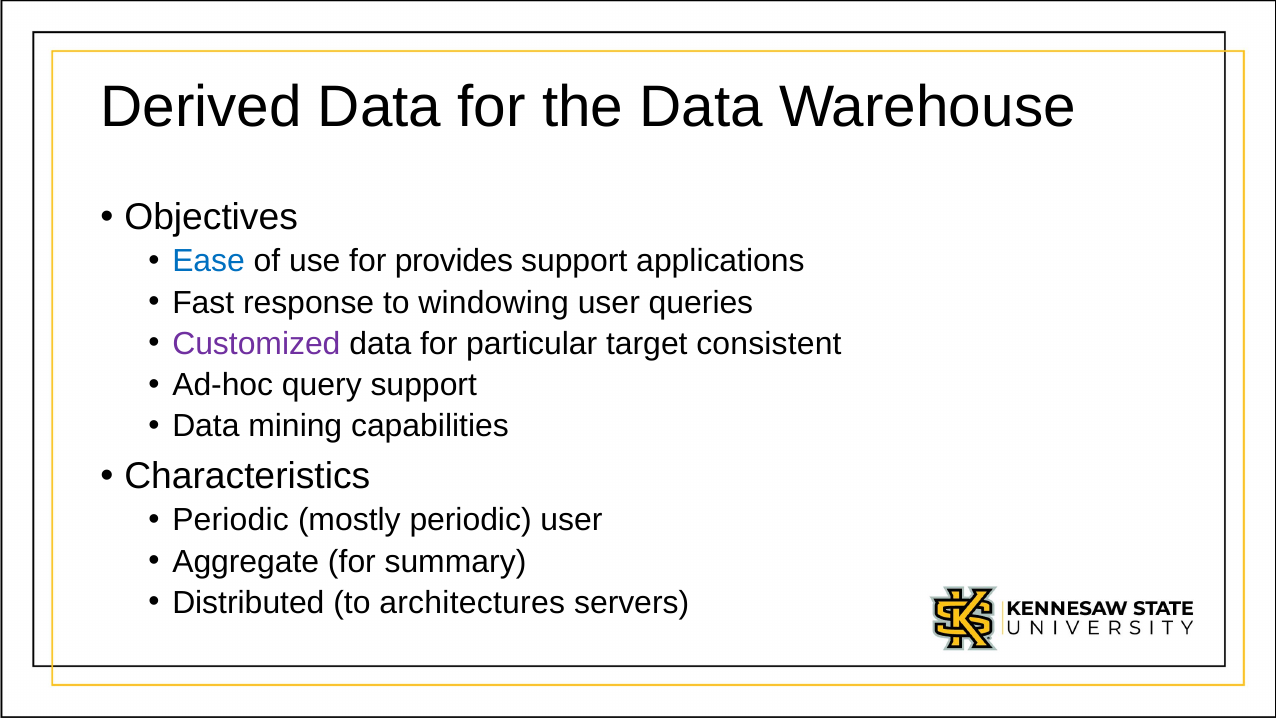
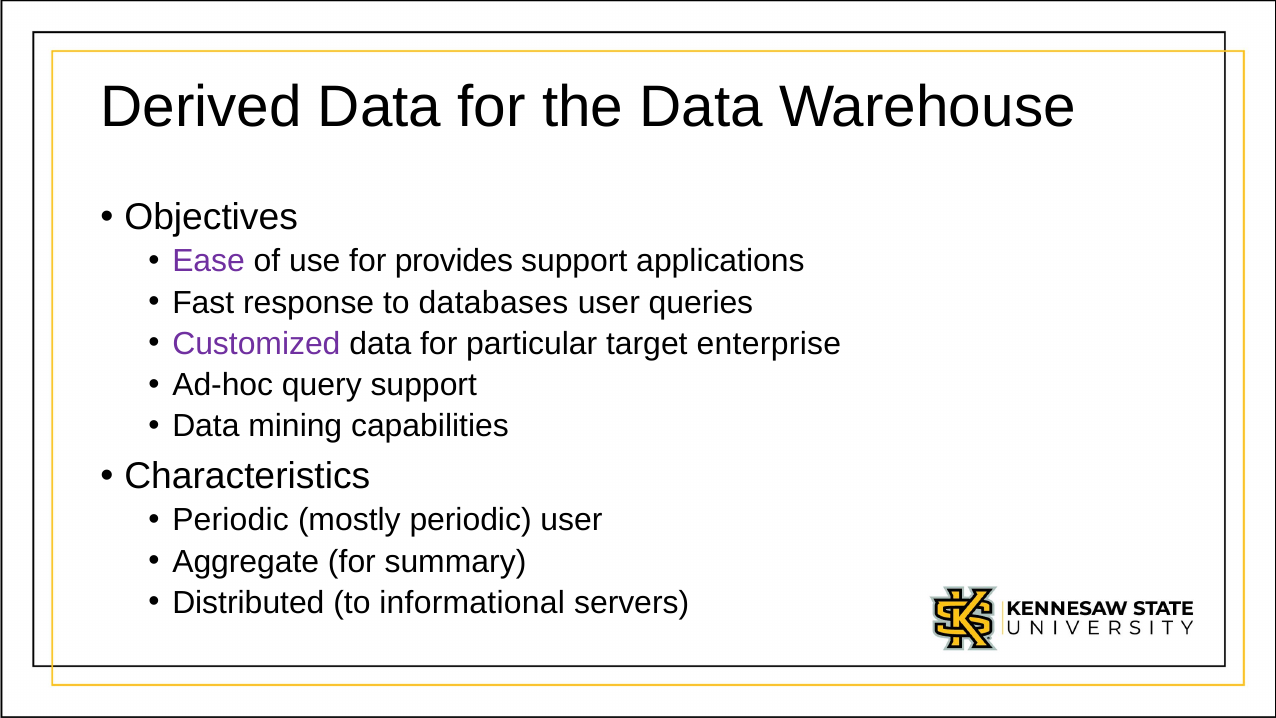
Ease colour: blue -> purple (209, 261)
windowing: windowing -> databases (493, 302)
consistent: consistent -> enterprise (769, 343)
architectures: architectures -> informational (472, 602)
